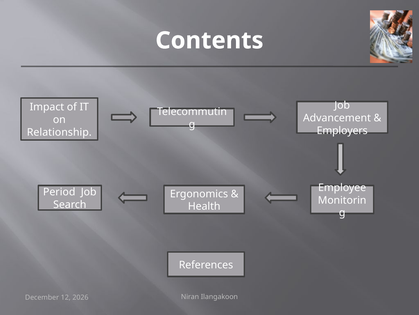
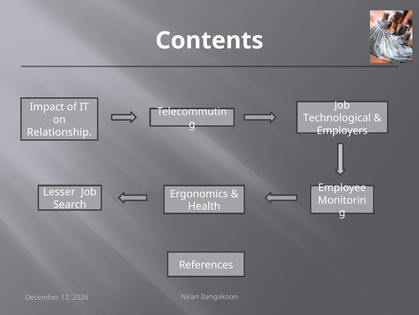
Advancement: Advancement -> Technological (337, 118)
Period: Period -> Lesser (59, 192)
